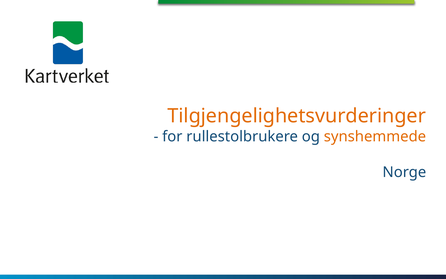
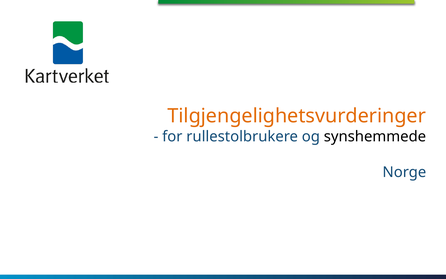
synshemmede colour: orange -> black (375, 136)
